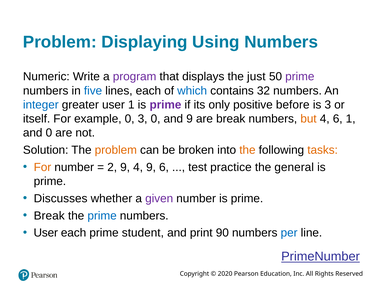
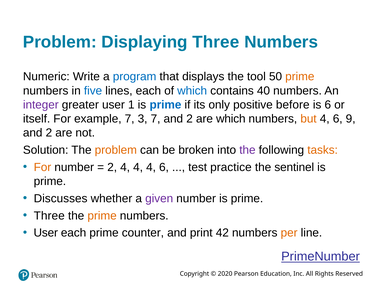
Displaying Using: Using -> Three (216, 42)
program colour: purple -> blue (135, 77)
just: just -> tool (256, 77)
prime colour: purple -> orange (300, 77)
32: 32 -> 40 (263, 91)
integer colour: blue -> purple (41, 105)
prime colour: purple -> blue (165, 105)
is 3: 3 -> 6 (328, 105)
example 0: 0 -> 7 (130, 119)
3 0: 0 -> 7 (156, 119)
9: 9 -> 2 (190, 119)
are break: break -> which (231, 119)
6 1: 1 -> 9 (351, 119)
0: 0 -> 2 (49, 133)
the colour: orange -> purple (247, 150)
2 9: 9 -> 4 (125, 167)
9: 9 -> 4 (151, 167)
general: general -> sentinel (294, 167)
Break: Break -> Three (49, 216)
prime colour: blue -> orange (102, 216)
student: student -> counter (143, 233)
90: 90 -> 42 (222, 233)
per colour: blue -> orange (289, 233)
